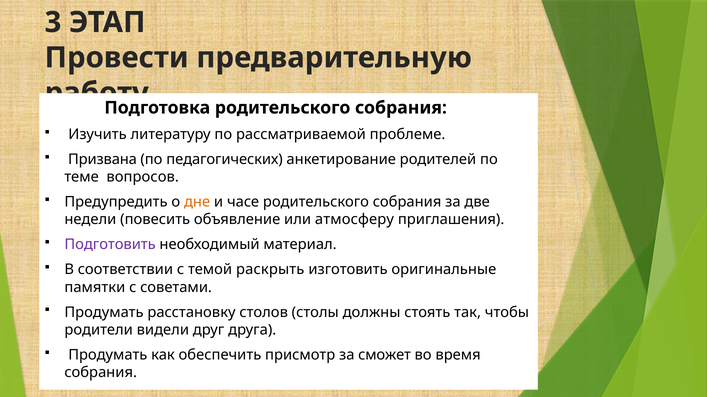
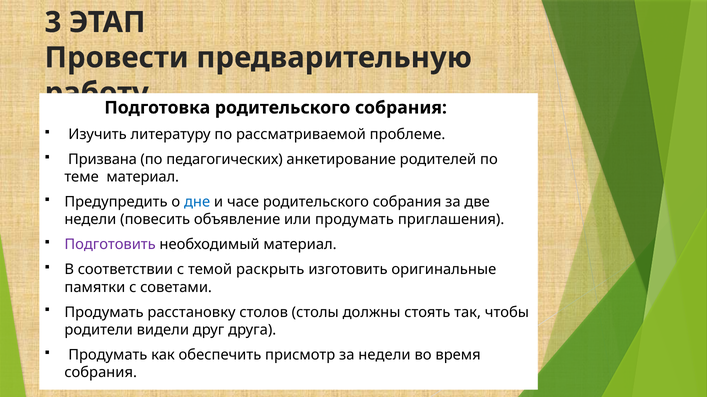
теме вопросов: вопросов -> материал (143, 177)
дне colour: orange -> blue (197, 202)
или атмосферу: атмосферу -> продумать (354, 220)
за сможет: сможет -> недели (384, 356)
